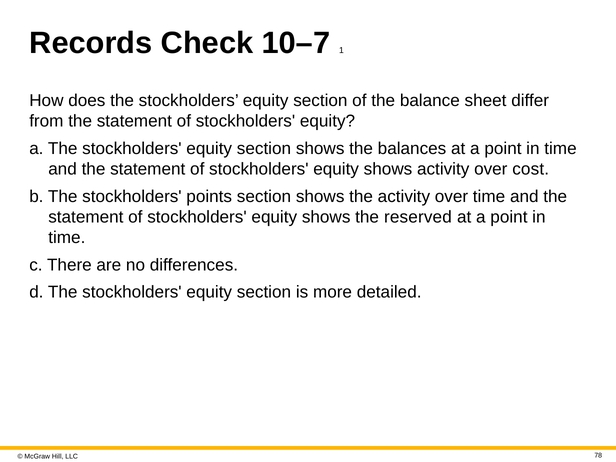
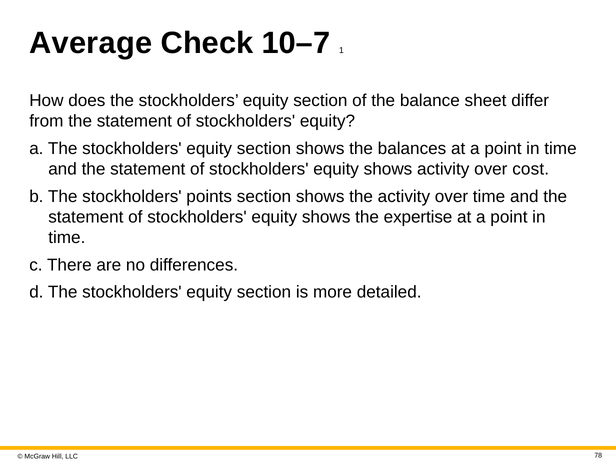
Records: Records -> Average (91, 43)
reserved: reserved -> expertise (418, 217)
